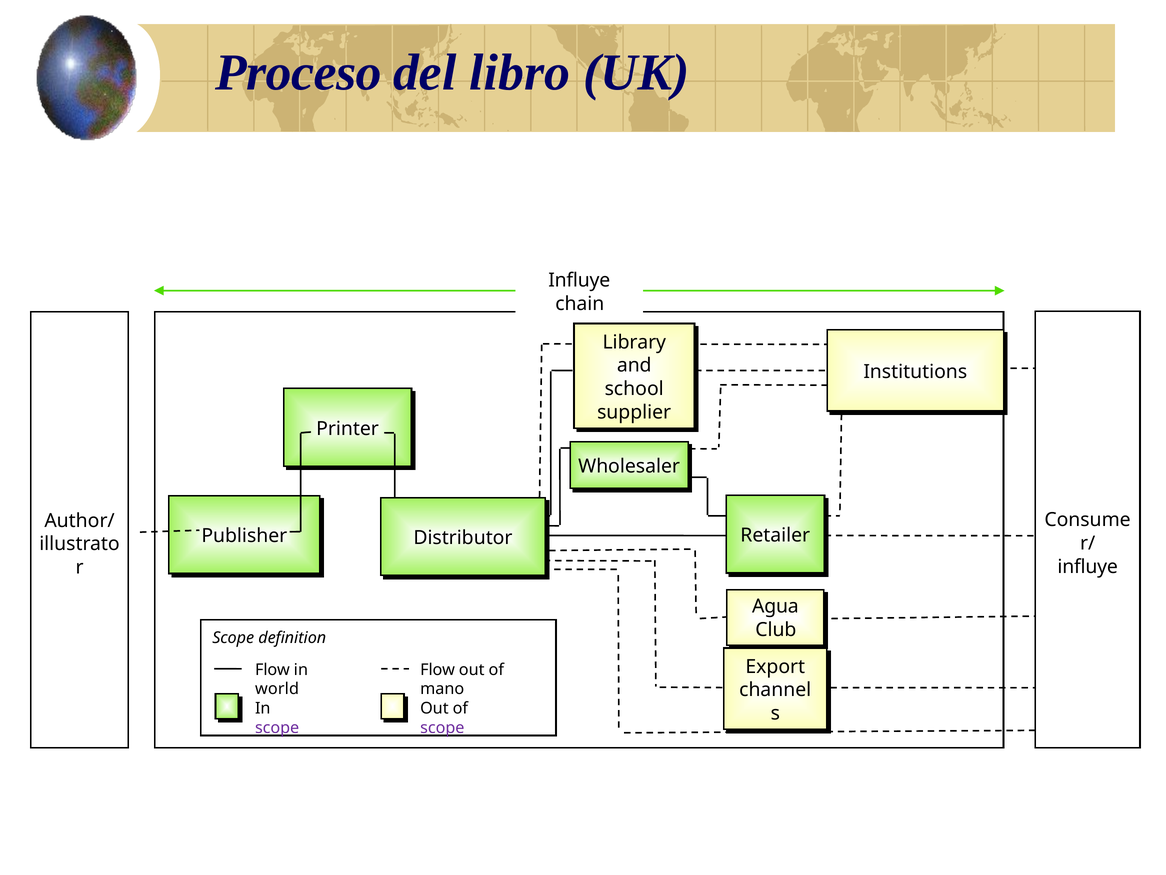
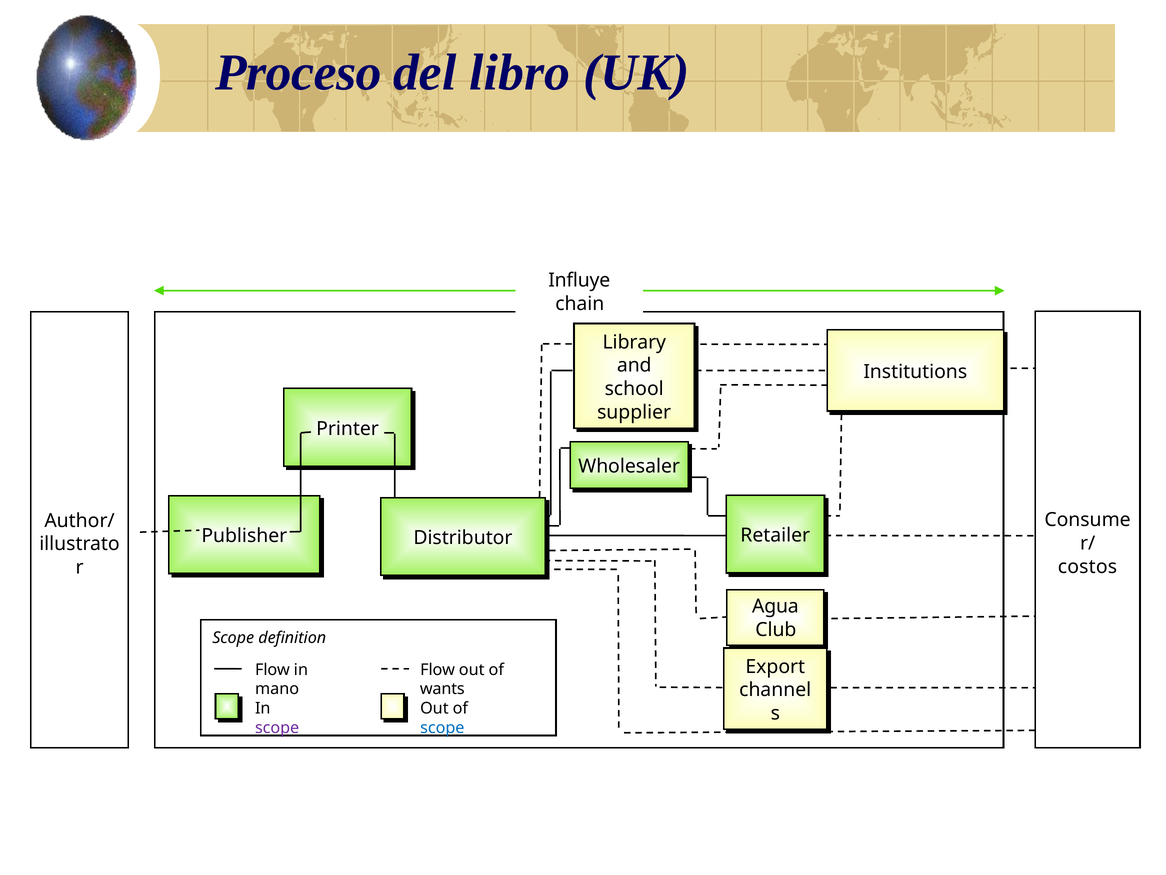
influye: influye -> costos (1087, 566)
world: world -> mano (277, 689)
mano: mano -> wants (442, 689)
scope colour: purple -> blue (442, 728)
